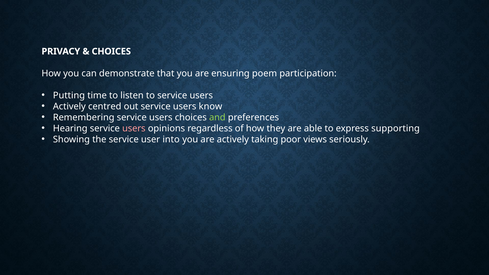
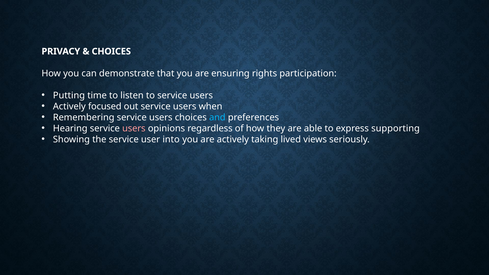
poem: poem -> rights (265, 73)
centred: centred -> focused (105, 106)
know: know -> when (211, 106)
and colour: light green -> light blue (217, 117)
poor: poor -> lived (291, 139)
